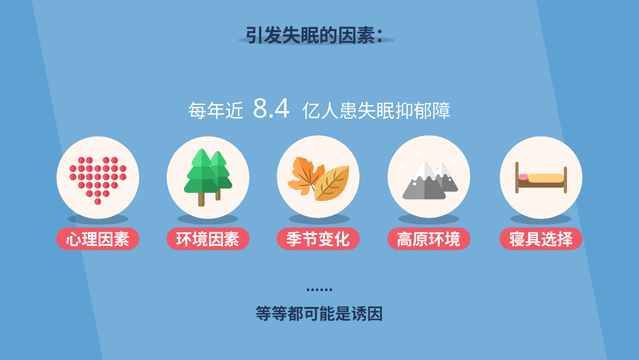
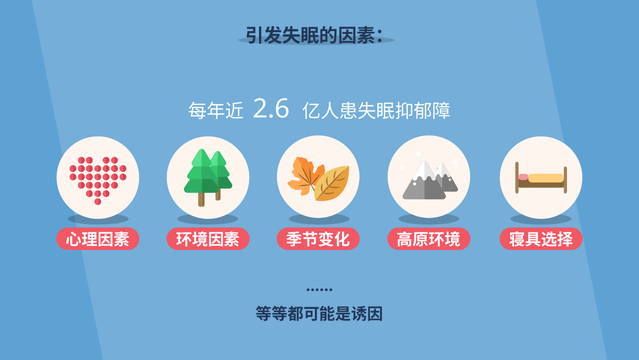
8.4: 8.4 -> 2.6 (271, 109)
